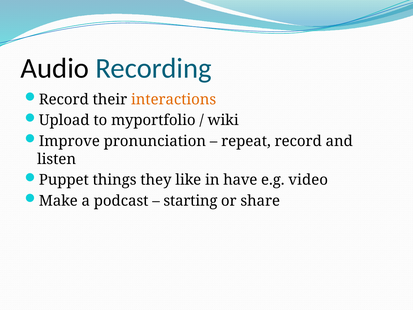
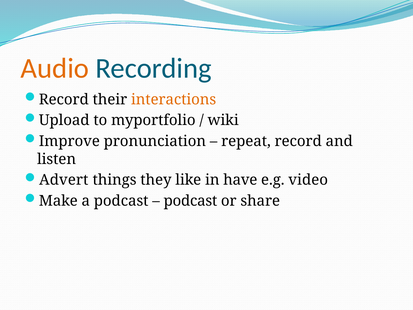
Audio colour: black -> orange (55, 68)
Puppet: Puppet -> Advert (64, 180)
starting: starting -> podcast (190, 201)
